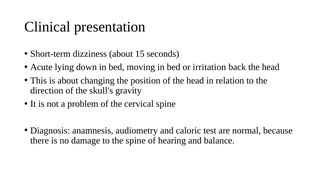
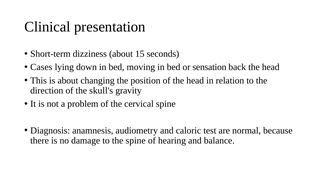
Acute: Acute -> Cases (41, 67)
irritation: irritation -> sensation (209, 67)
